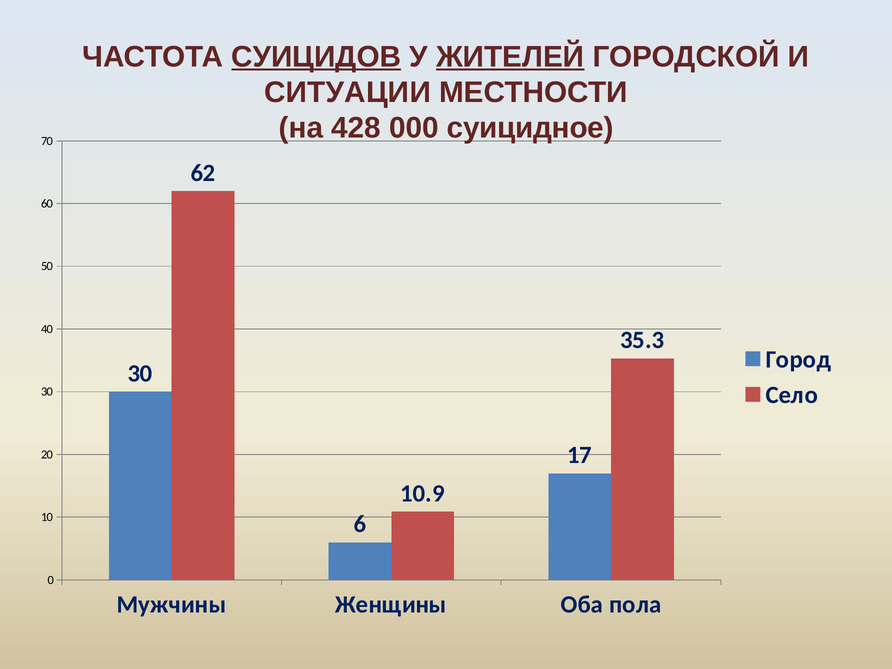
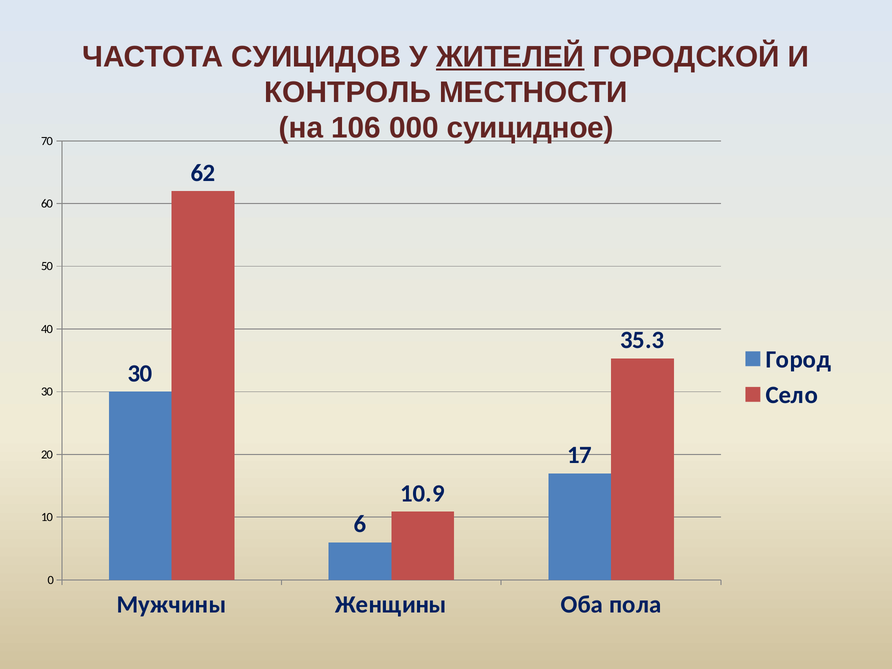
СУИЦИДОВ underline: present -> none (316, 57)
СИТУАЦИИ: СИТУАЦИИ -> КОНТРОЛЬ (348, 92)
428: 428 -> 106 (356, 128)
